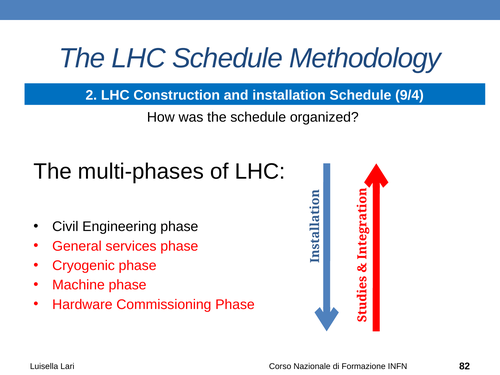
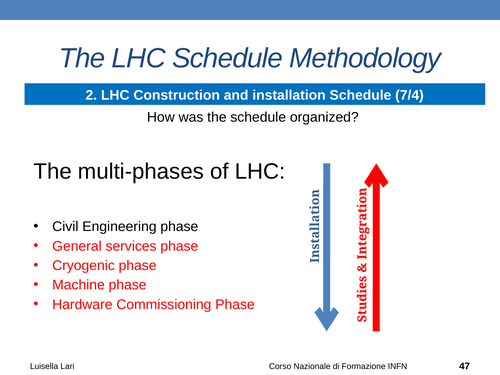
9/4: 9/4 -> 7/4 (409, 95)
82: 82 -> 47 (465, 366)
